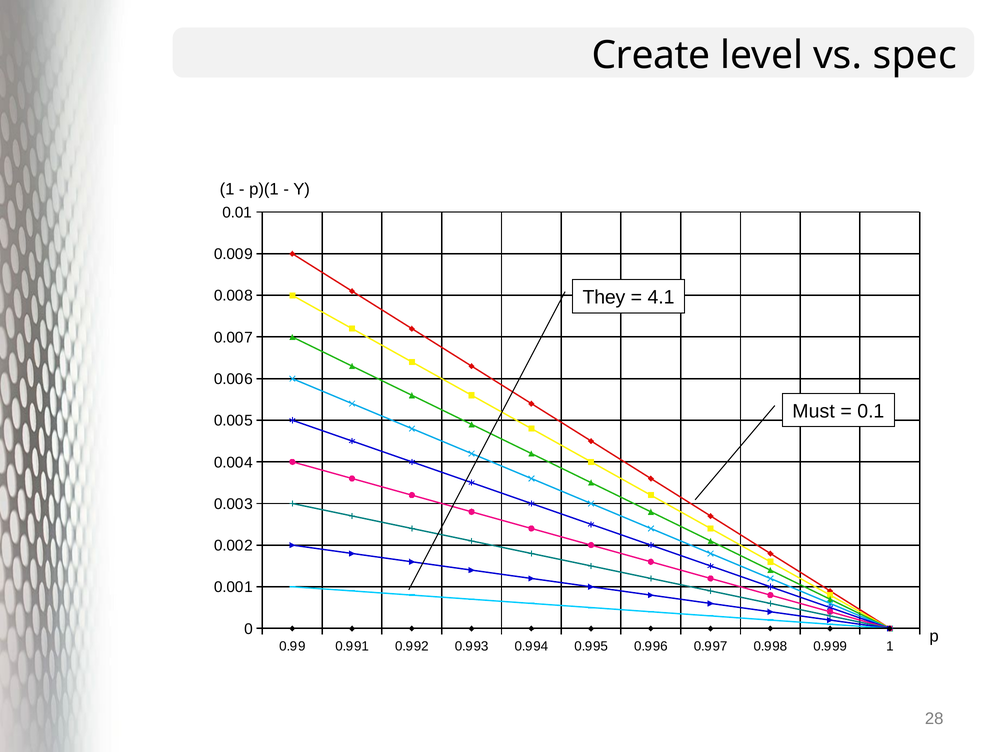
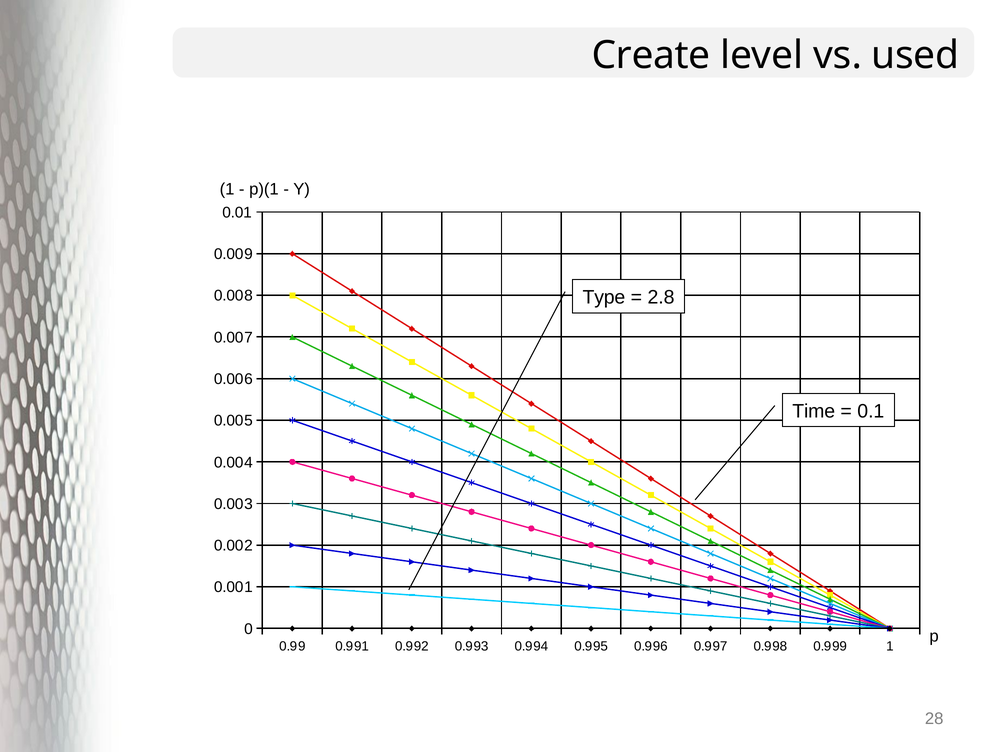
spec: spec -> used (915, 55)
They: They -> Type (604, 298)
4.1: 4.1 -> 2.8 (661, 298)
Must: Must -> Time (814, 412)
